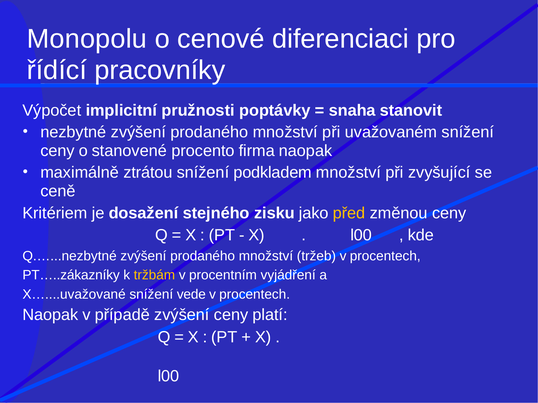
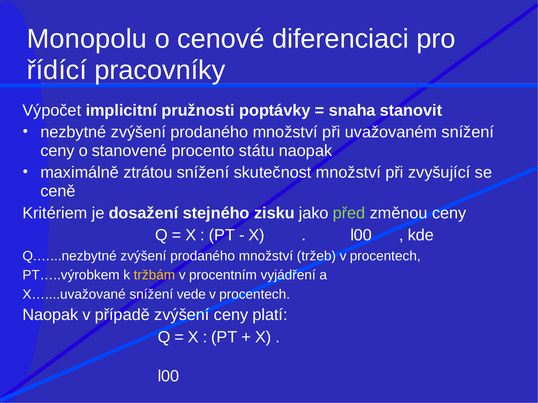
firma: firma -> státu (257, 151)
podkladem: podkladem -> skutečnost (273, 173)
před colour: yellow -> light green (349, 213)
PT…..zákazníky: PT…..zákazníky -> PT…..výrobkem (71, 275)
